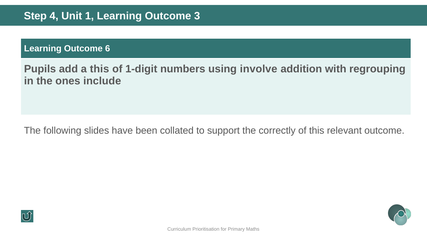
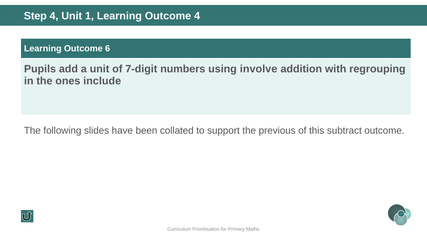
Outcome 3: 3 -> 4 (197, 16)
a this: this -> unit (100, 69)
1-digit: 1-digit -> 7-digit (141, 69)
correctly: correctly -> previous (277, 131)
relevant: relevant -> subtract (344, 131)
